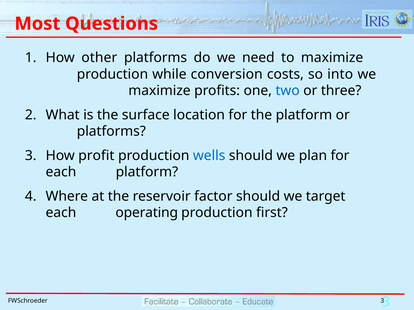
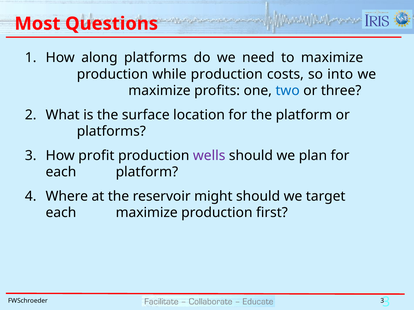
other: other -> along (99, 58)
while conversion: conversion -> production (227, 74)
wells colour: blue -> purple (209, 156)
factor: factor -> might (213, 196)
each operating: operating -> maximize (147, 213)
